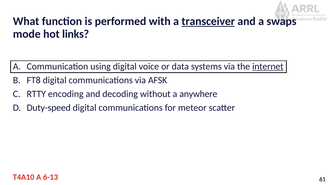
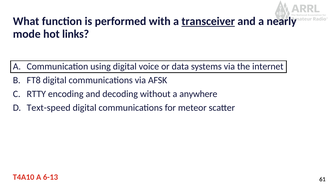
swaps: swaps -> nearly (282, 21)
internet underline: present -> none (268, 66)
Duty-speed: Duty-speed -> Text-speed (49, 108)
